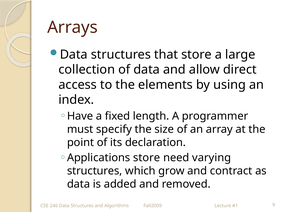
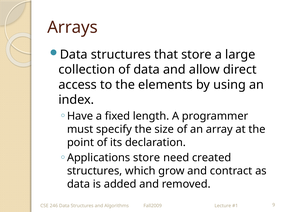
varying: varying -> created (212, 158)
